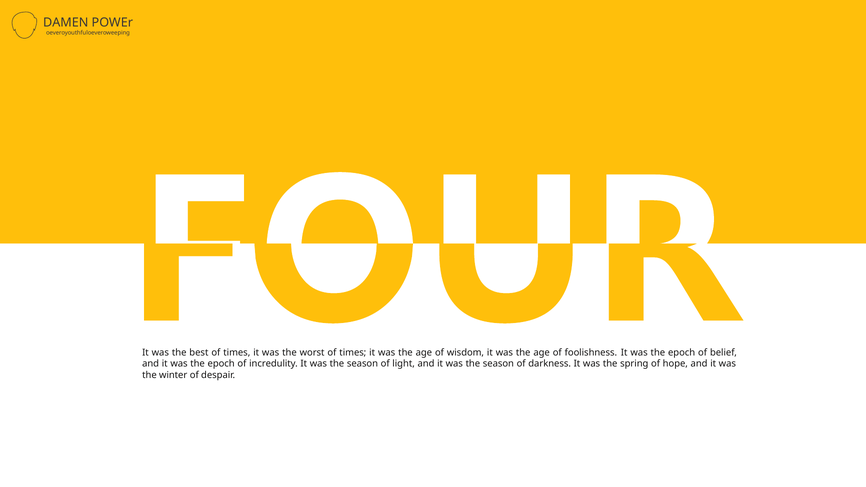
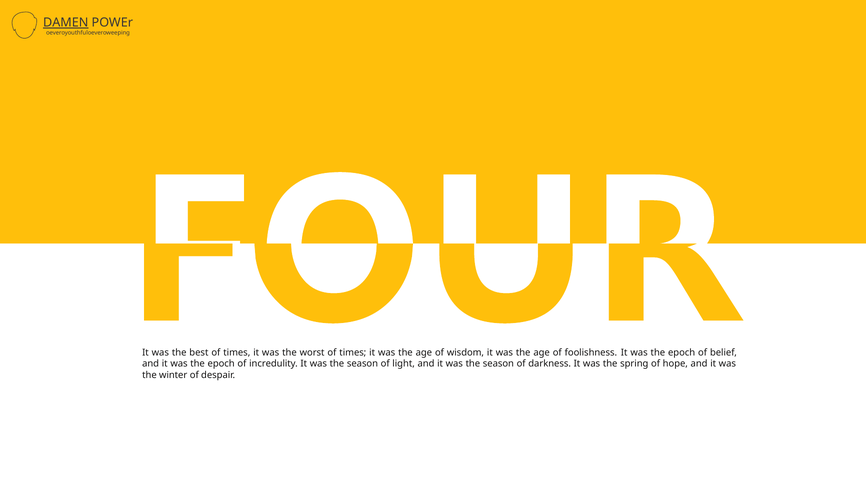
DAMEN underline: none -> present (66, 23)
